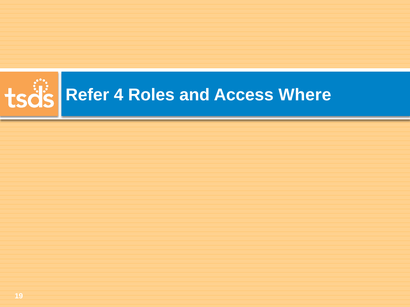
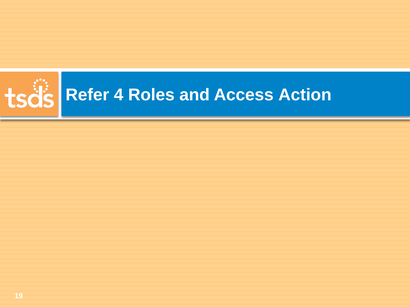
Where: Where -> Action (305, 95)
